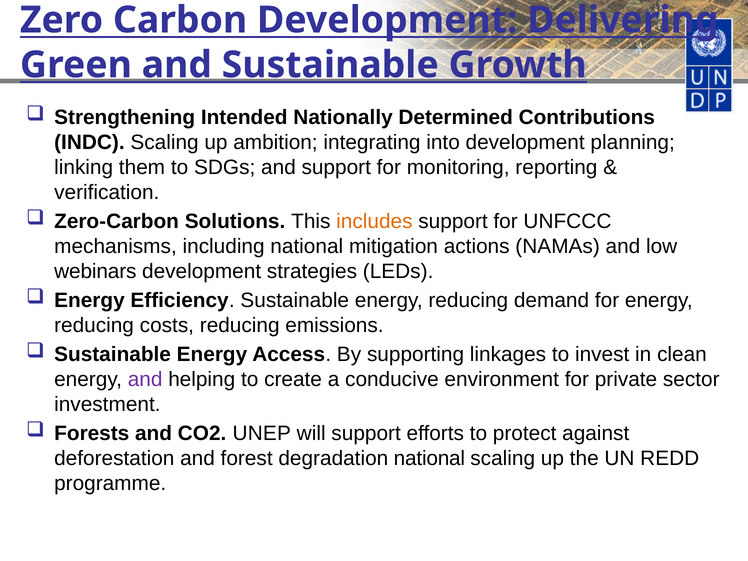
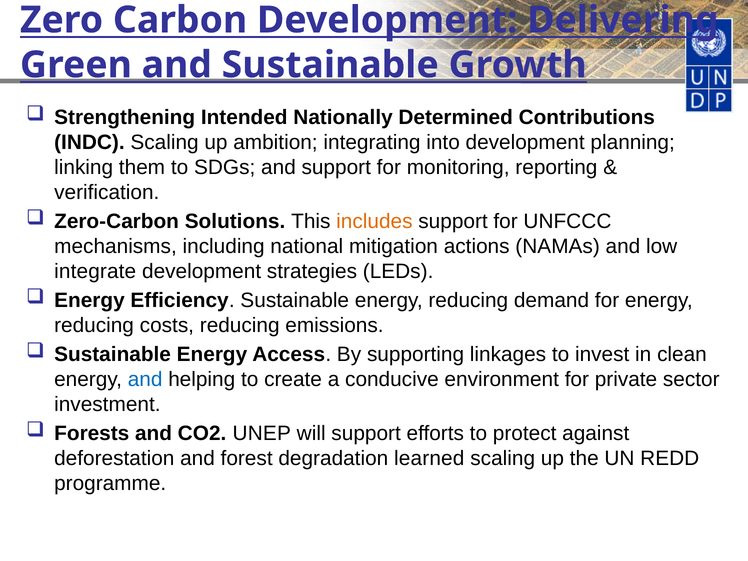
webinars: webinars -> integrate (95, 271)
and colour: purple -> blue (145, 379)
degradation national: national -> learned (429, 458)
